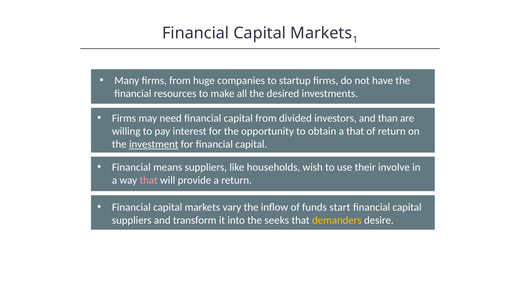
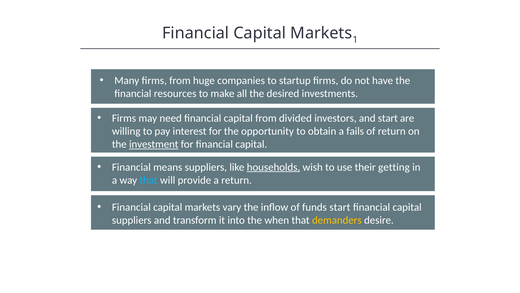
and than: than -> start (388, 118)
a that: that -> fails (355, 131)
households underline: none -> present (273, 167)
involve: involve -> getting (394, 167)
that colour: pink -> light blue (149, 180)
seeks: seeks -> when (277, 220)
